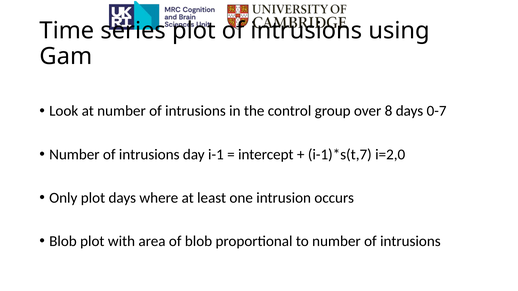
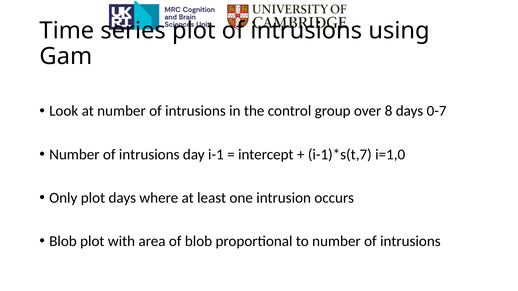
i=2,0: i=2,0 -> i=1,0 (390, 155)
